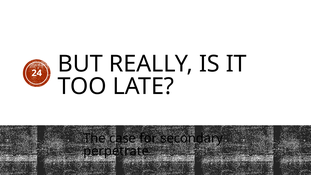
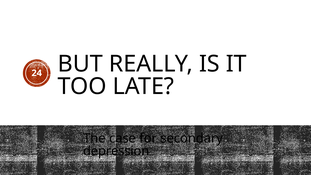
perpetrate: perpetrate -> depression (116, 151)
